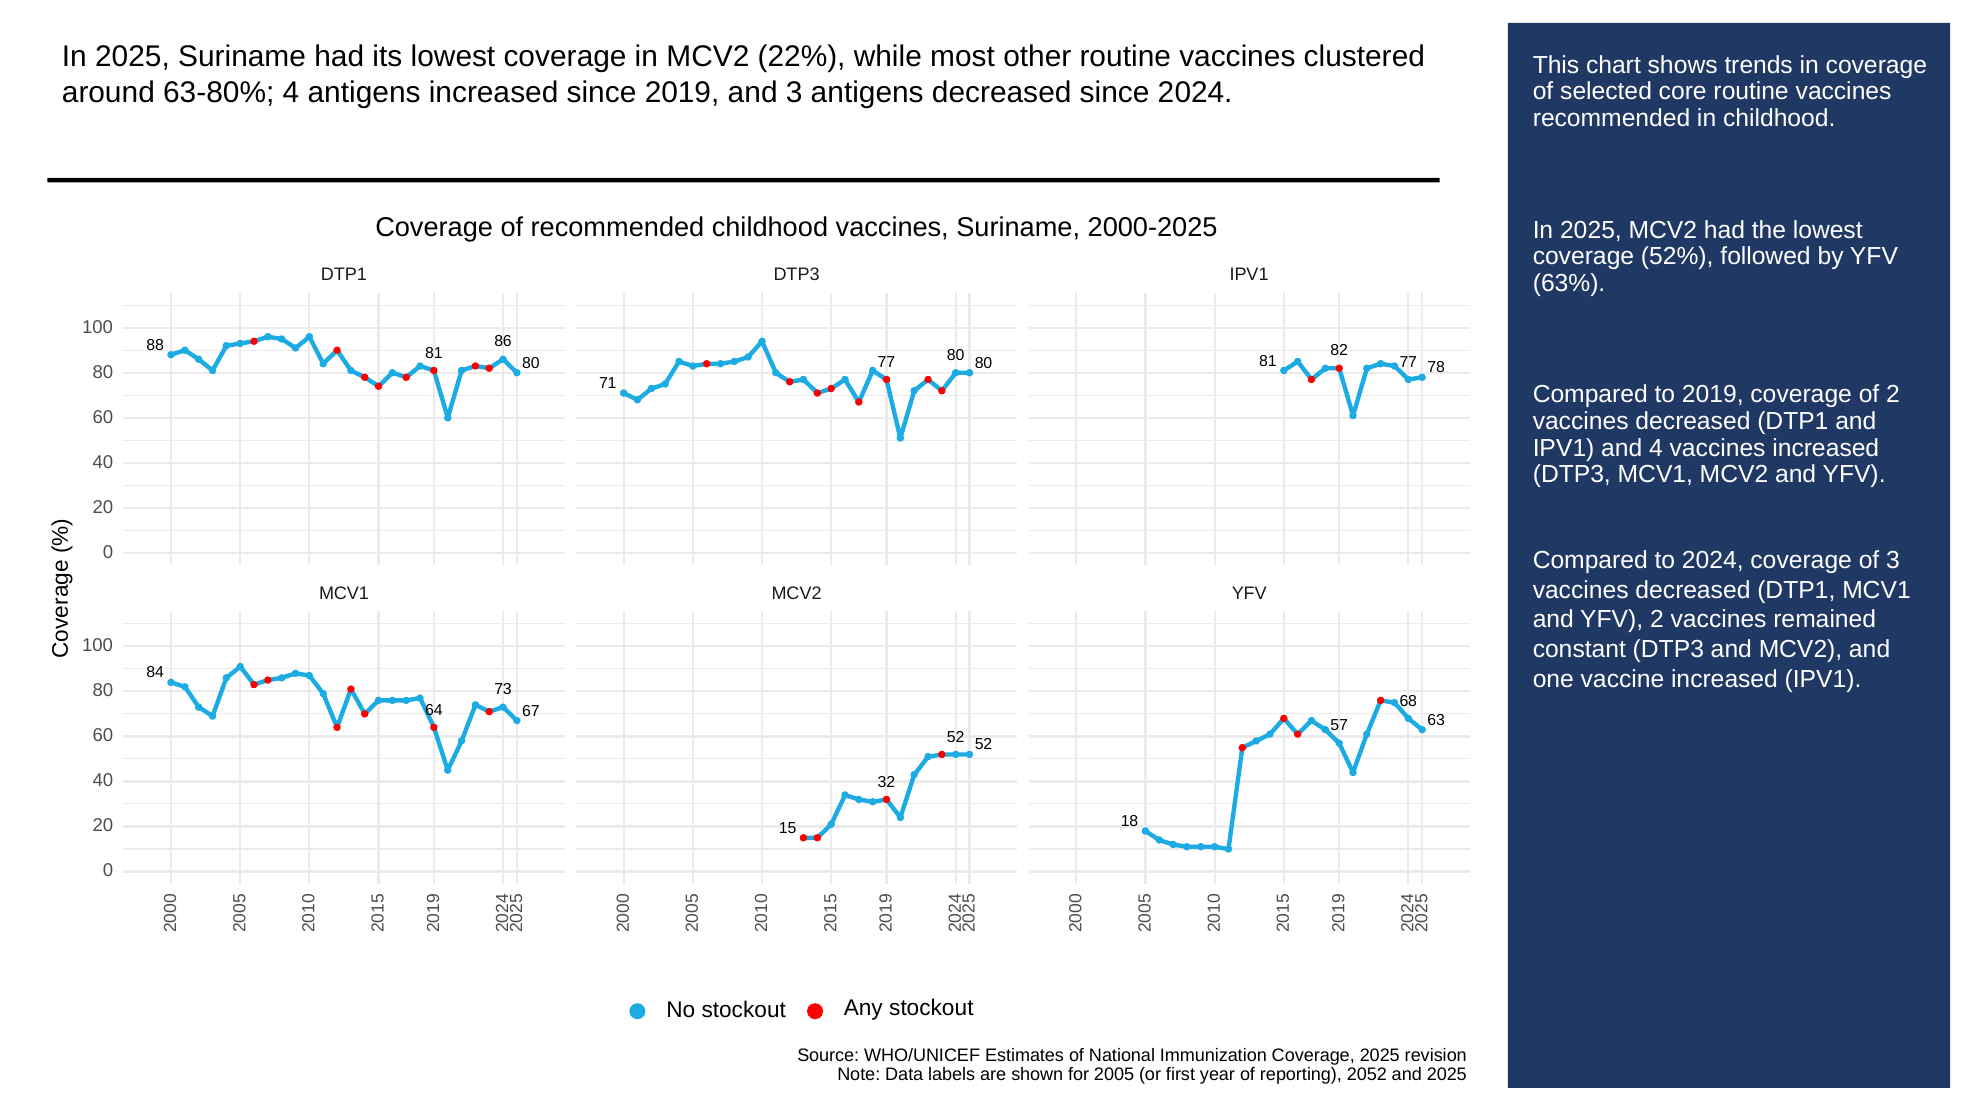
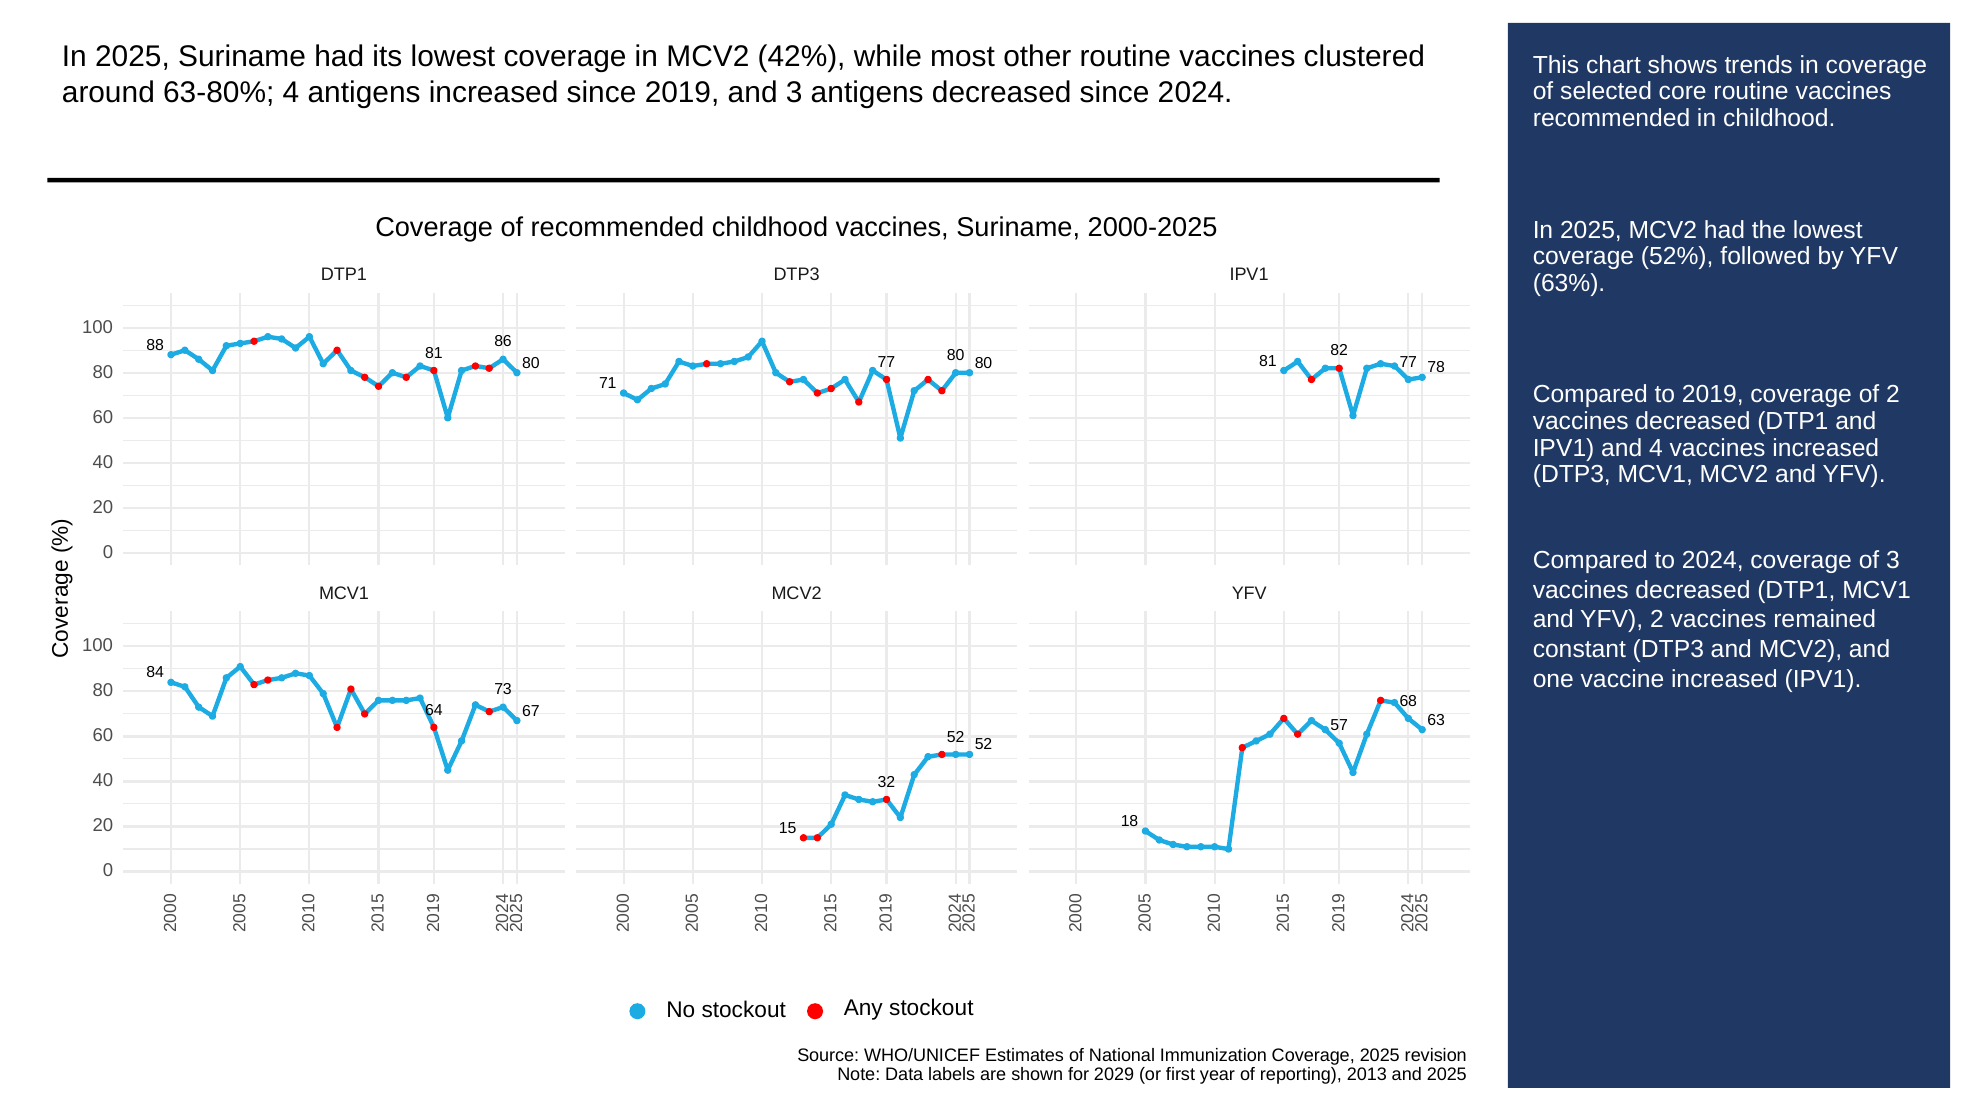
22%: 22% -> 42% (802, 57)
2005: 2005 -> 2029 (1114, 1075)
2052: 2052 -> 2013 (1367, 1075)
